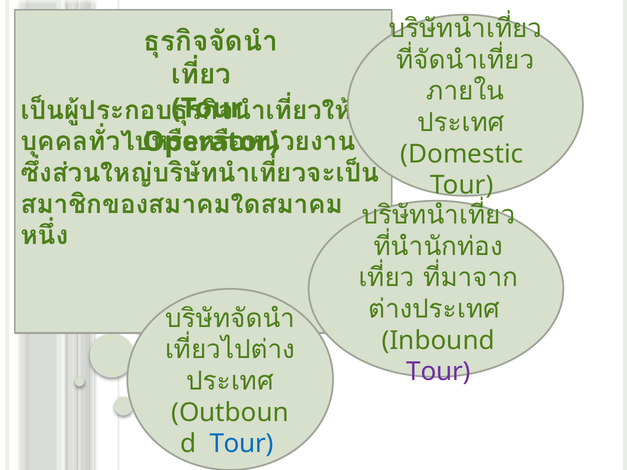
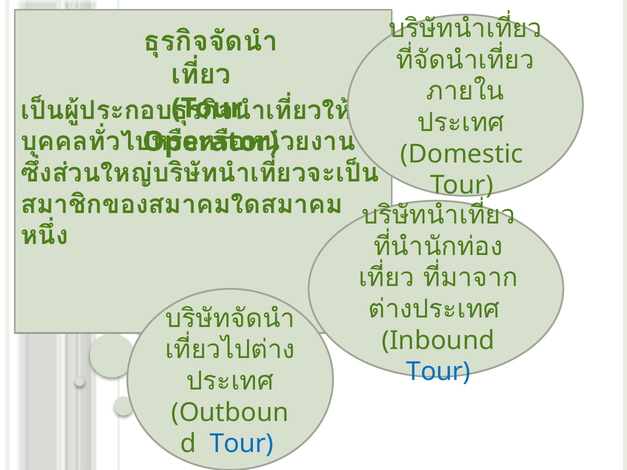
Tour colour: purple -> blue (439, 372)
